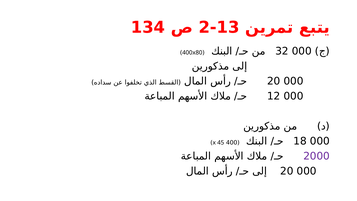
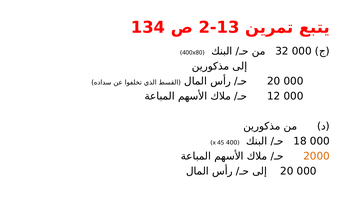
2000 colour: purple -> orange (317, 156)
